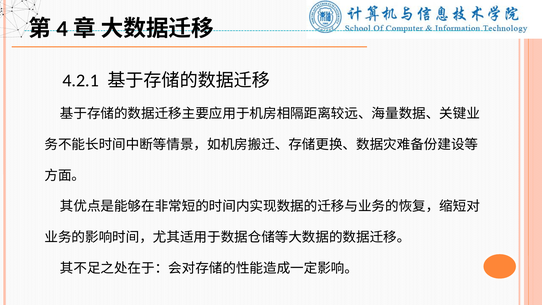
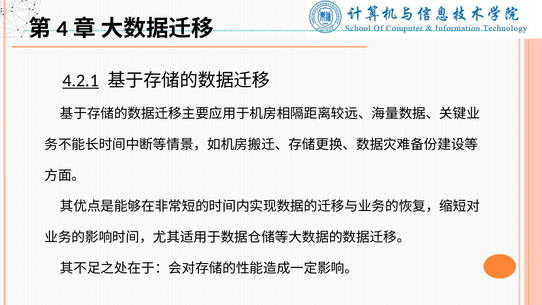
4.2.1 underline: none -> present (81, 80)
